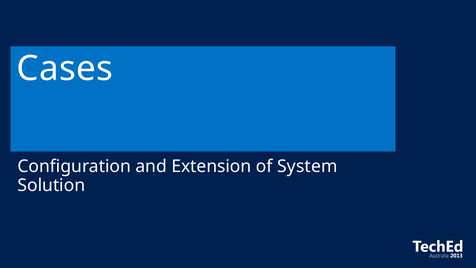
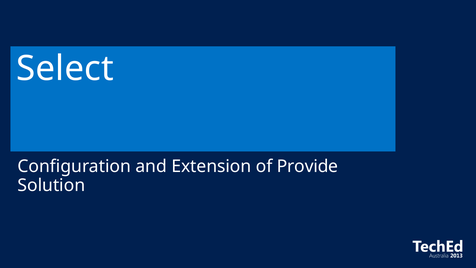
Cases: Cases -> Select (65, 69)
System: System -> Provide (307, 166)
